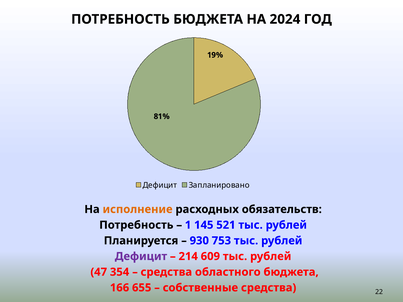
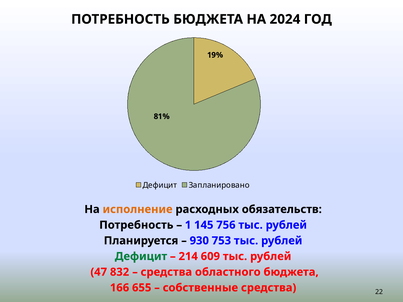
521: 521 -> 756 (226, 225)
Дефицит colour: purple -> green (141, 257)
354: 354 -> 832 (120, 272)
